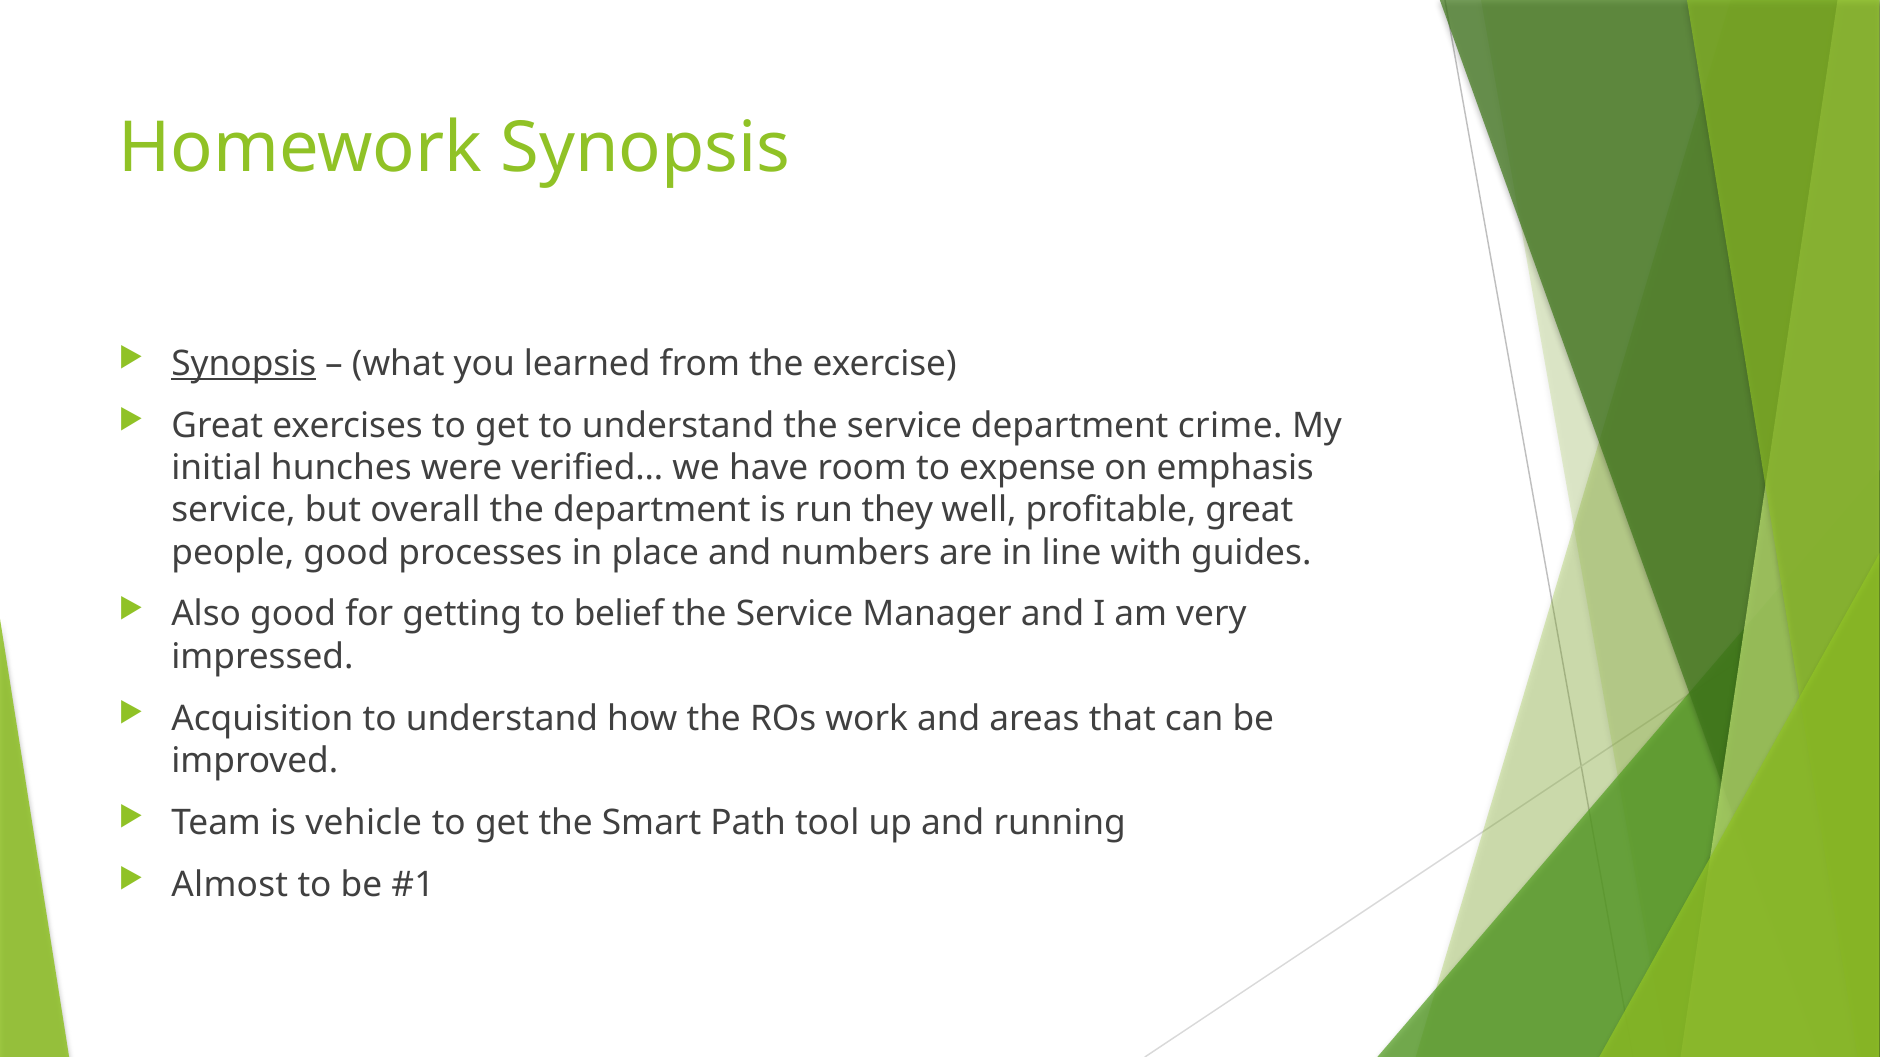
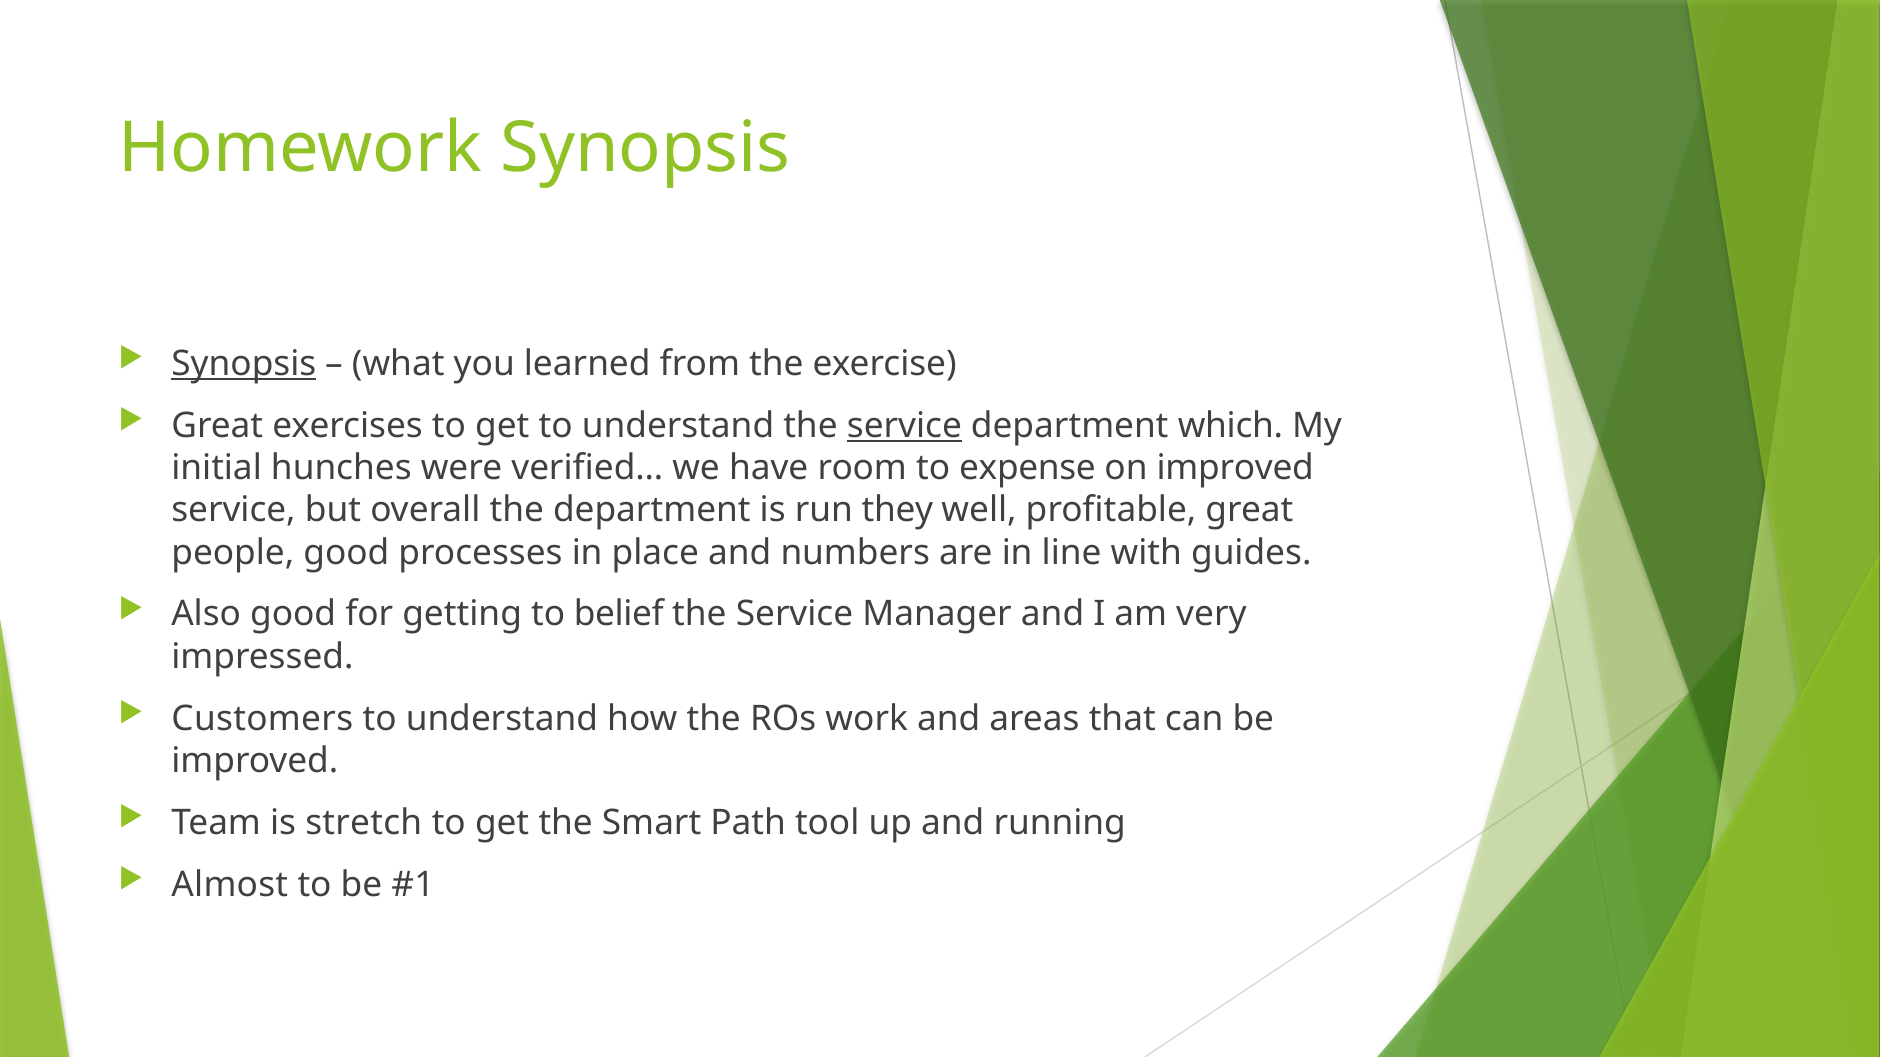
service underline: none -> present (904, 426)
crime: crime -> which (1230, 426)
on emphasis: emphasis -> improved (1235, 468)
Acquisition: Acquisition -> Customers (262, 719)
vehicle: vehicle -> stretch (364, 823)
